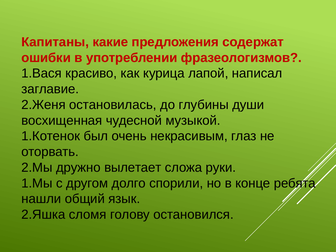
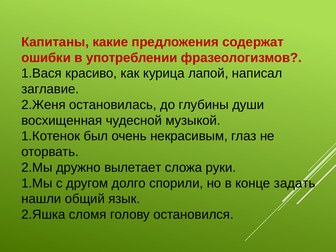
ребята: ребята -> задать (295, 183)
